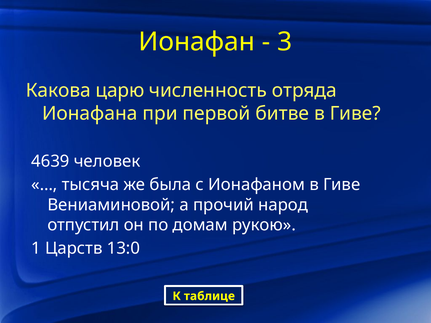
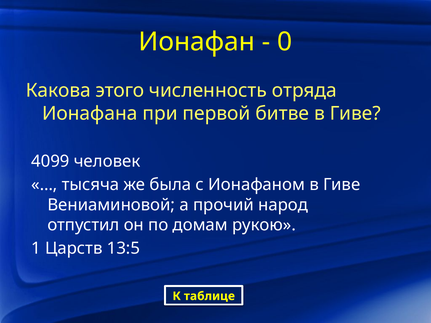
3: 3 -> 0 (285, 42)
царю: царю -> этого (120, 90)
4639: 4639 -> 4099 (50, 162)
13:0: 13:0 -> 13:5 (123, 249)
